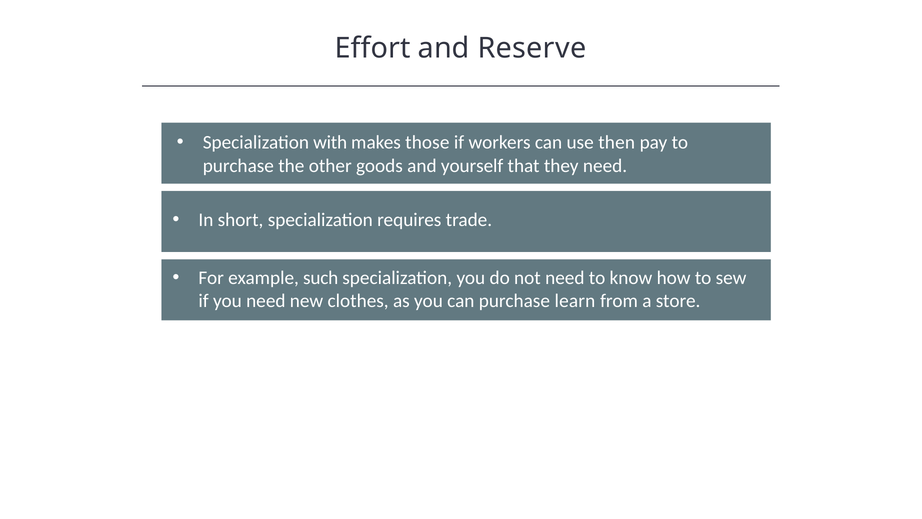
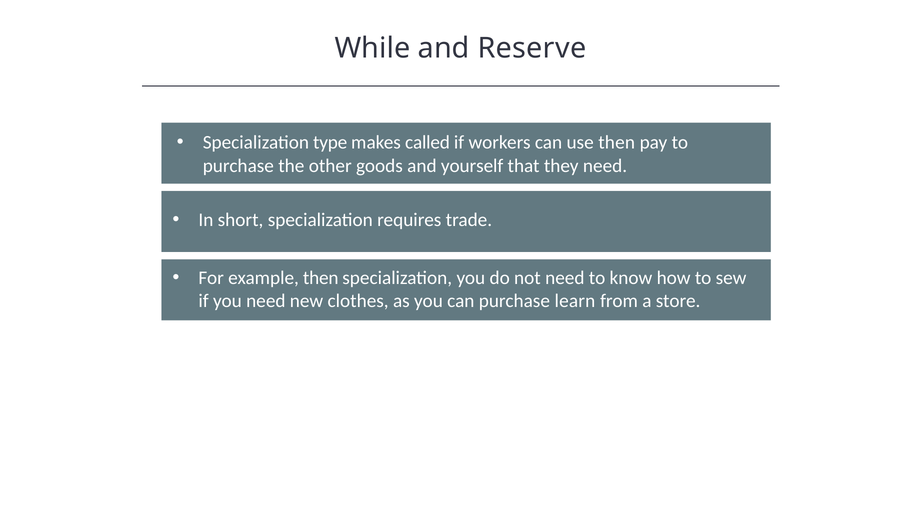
Effort: Effort -> While (373, 48)
with: with -> type (330, 143)
those: those -> called (427, 143)
example such: such -> then (321, 278)
